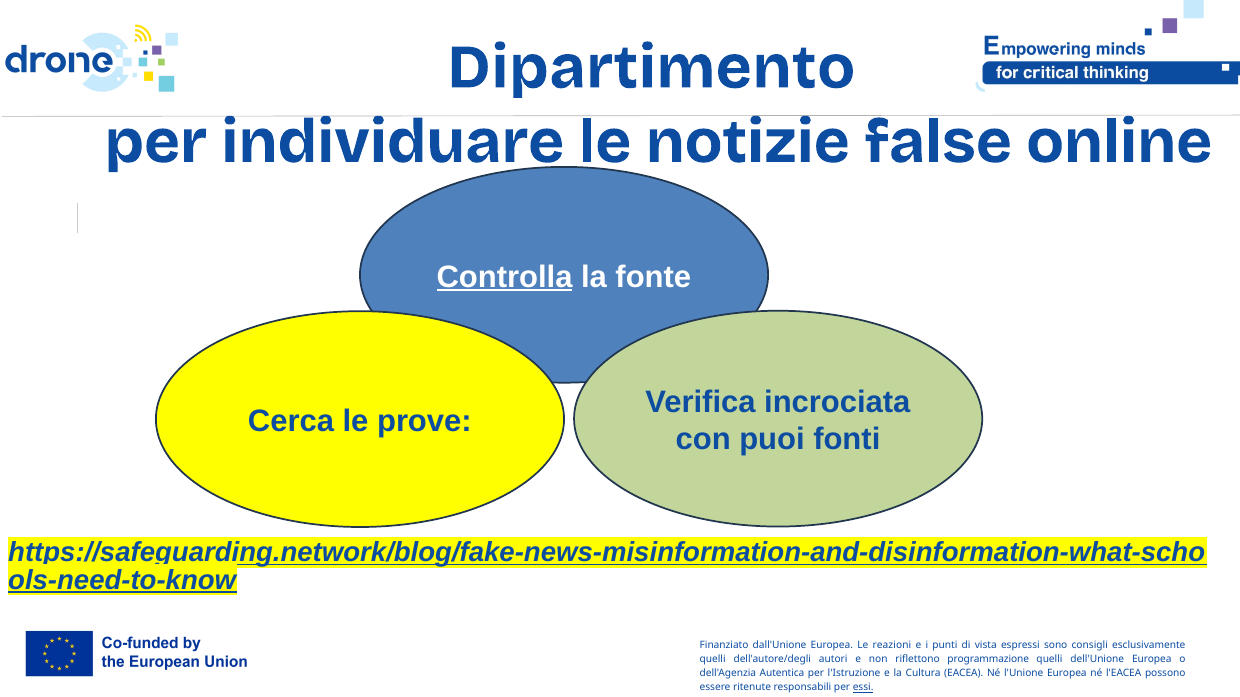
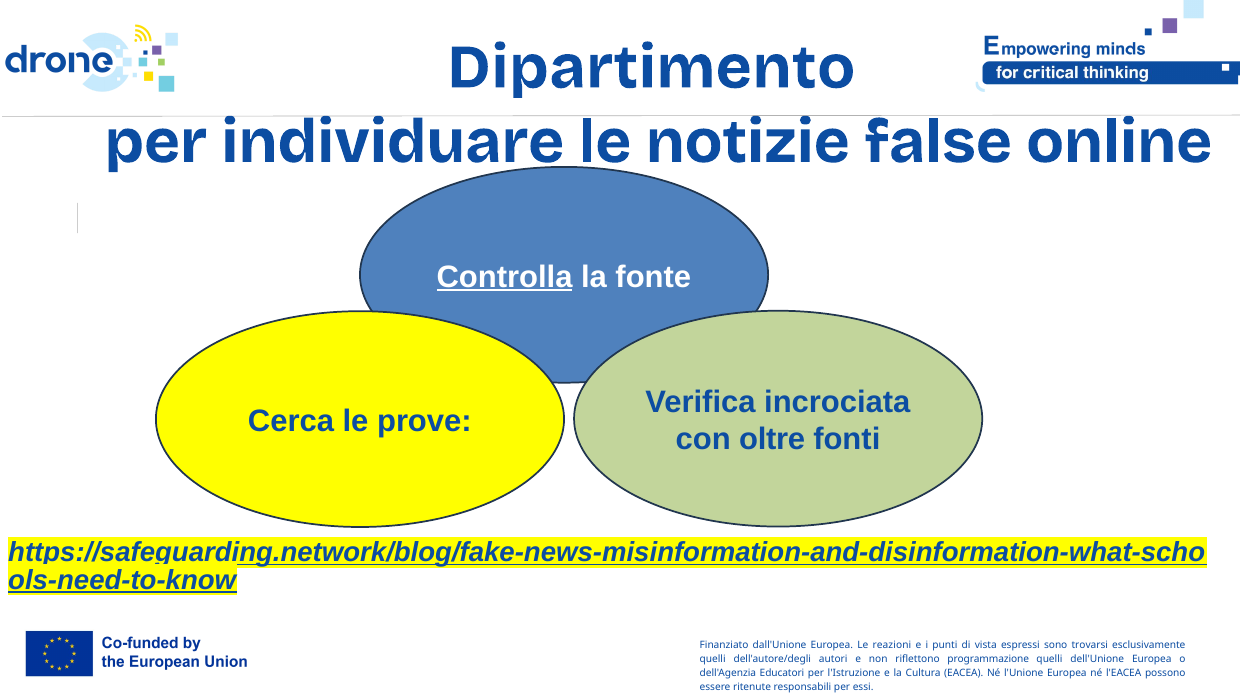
puoi: puoi -> oltre (772, 440)
consigli: consigli -> trovarsi (1090, 646)
Autentica: Autentica -> Educatori (782, 674)
essi underline: present -> none (863, 688)
